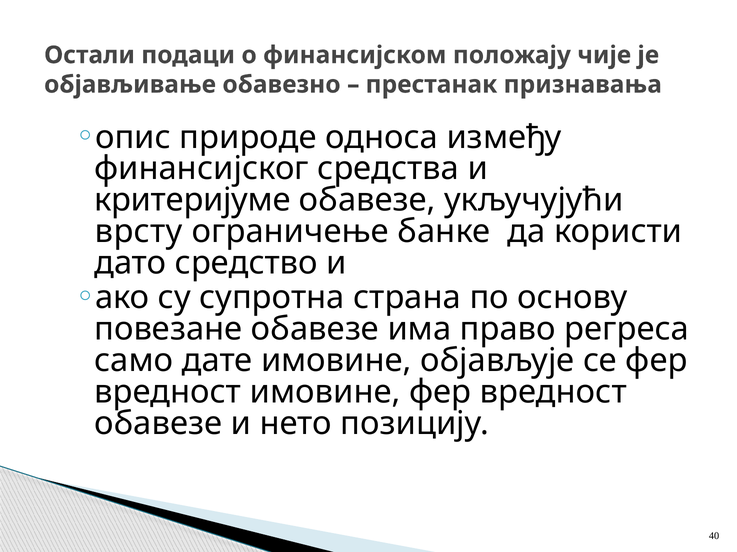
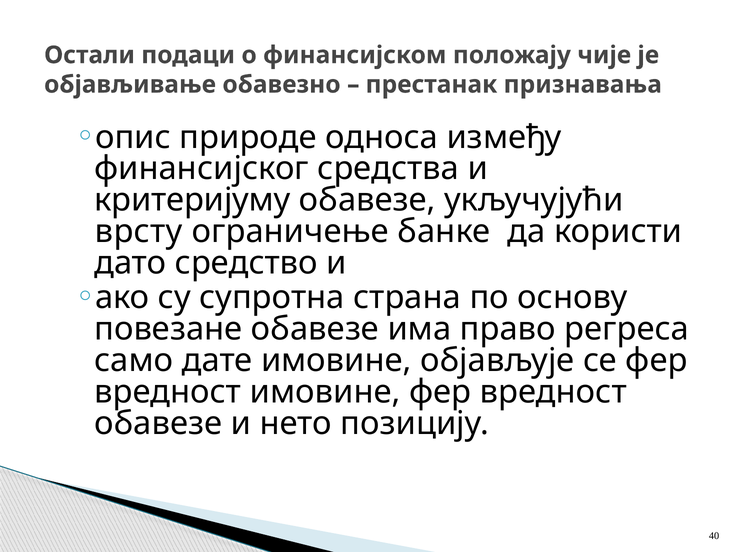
критеријуме: критеријуме -> критеријуму (192, 200)
